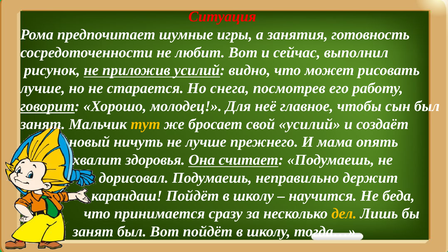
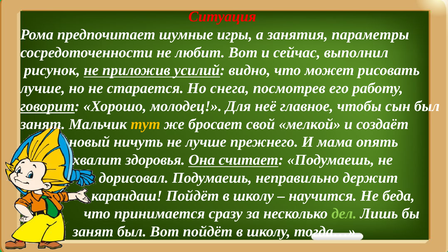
готовность: готовность -> параметры (370, 35)
свой усилий: усилий -> мелкой (310, 124)
дел colour: yellow -> light green (344, 214)
